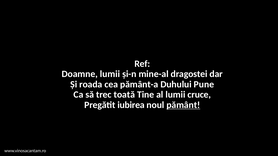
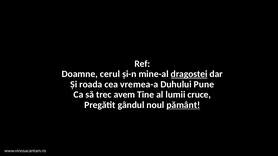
Doamne lumii: lumii -> cerul (110, 74)
dragostei underline: none -> present (189, 74)
pământ-a: pământ-a -> vremea-a (139, 85)
toată: toată -> avem (124, 95)
iubirea: iubirea -> gândul (131, 105)
